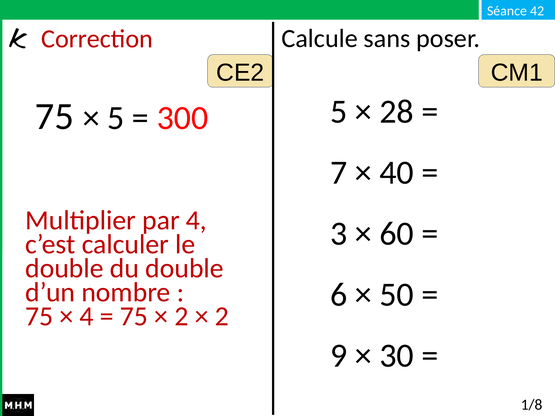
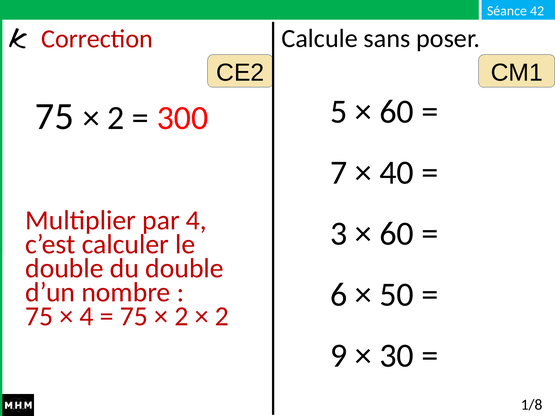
28: 28 -> 60 (397, 112)
5: 5 -> 2 (116, 118)
